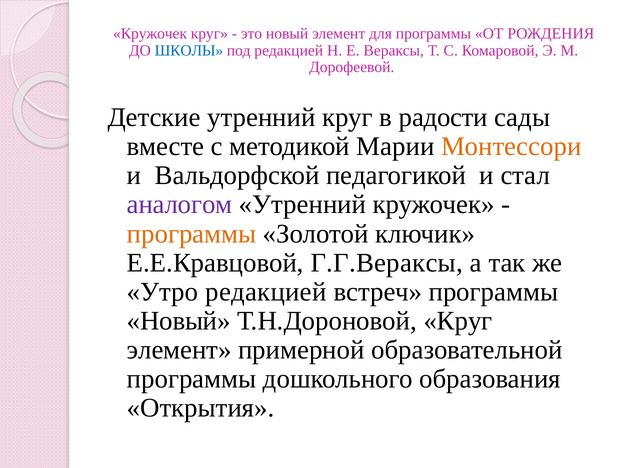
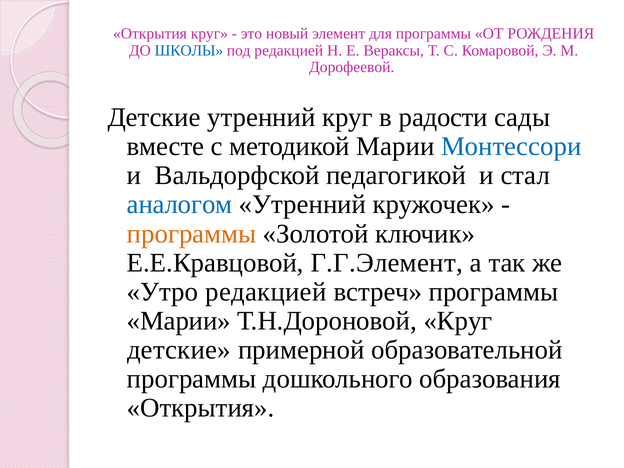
Кружочек: Кружочек -> Открытия (150, 34)
Монтессори colour: orange -> blue (511, 147)
аналогом colour: purple -> blue (180, 205)
Г.Г.Вераксы: Г.Г.Вераксы -> Г.Г.Элемент (387, 263)
Новый: Новый -> Марии (179, 321)
элемент: элемент -> детские (179, 350)
